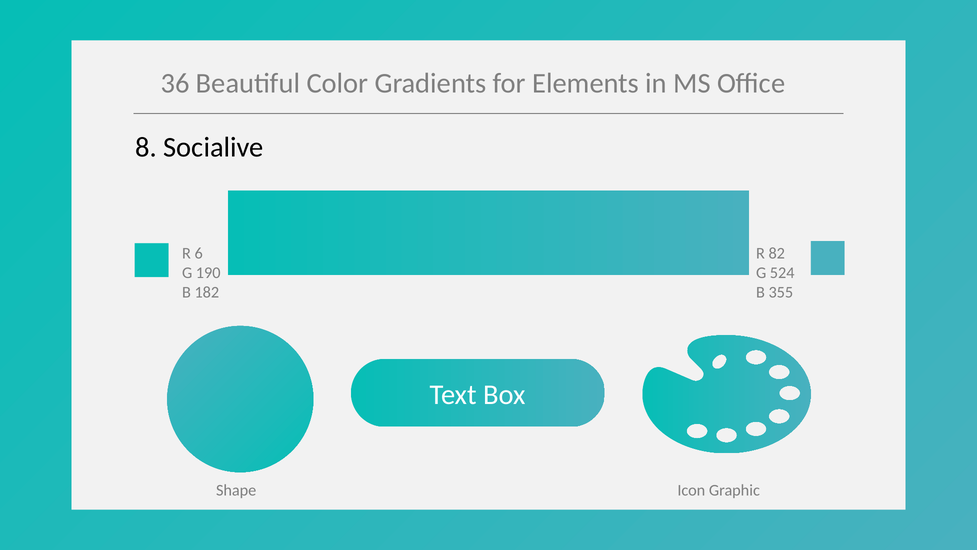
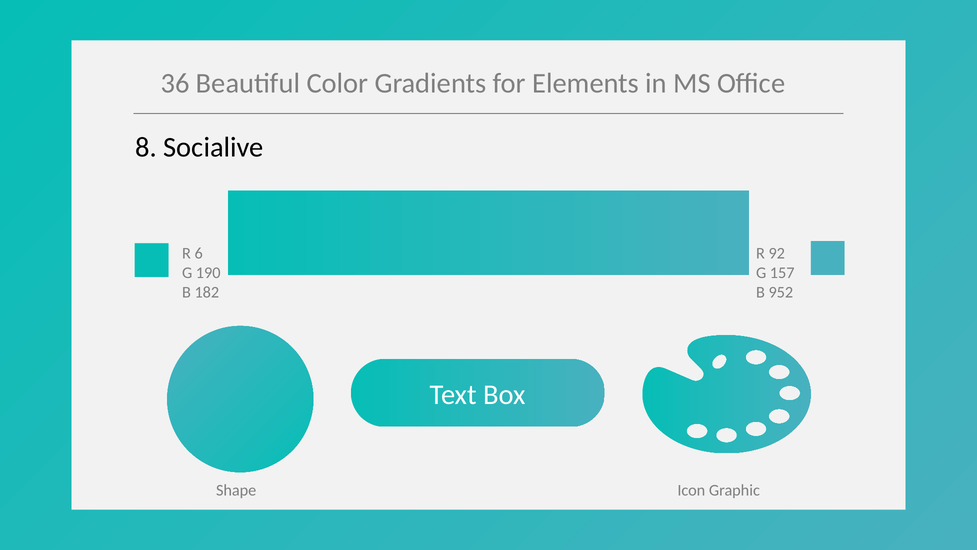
82: 82 -> 92 (777, 253)
524: 524 -> 157 (782, 273)
355: 355 -> 952 (781, 292)
